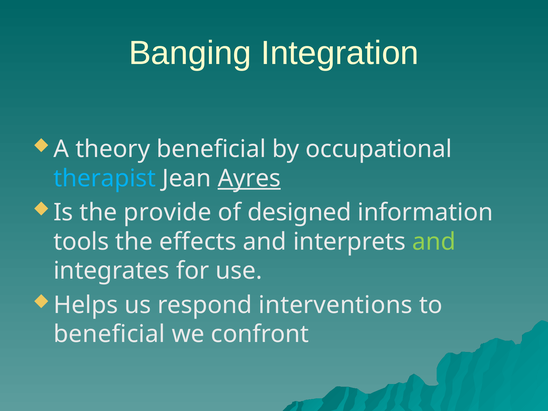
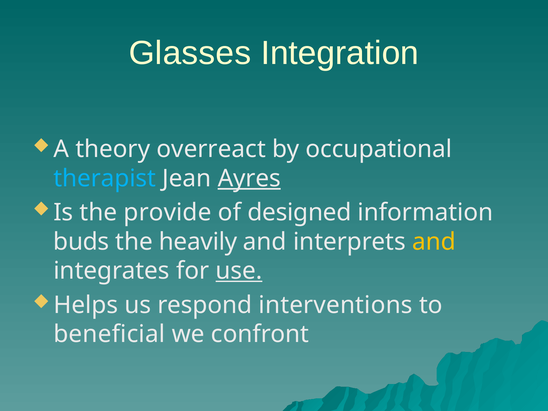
Banging: Banging -> Glasses (190, 53)
theory beneficial: beneficial -> overreact (211, 149)
tools: tools -> buds (81, 242)
effects: effects -> heavily (198, 242)
and colour: light green -> yellow (434, 242)
use underline: none -> present (239, 271)
